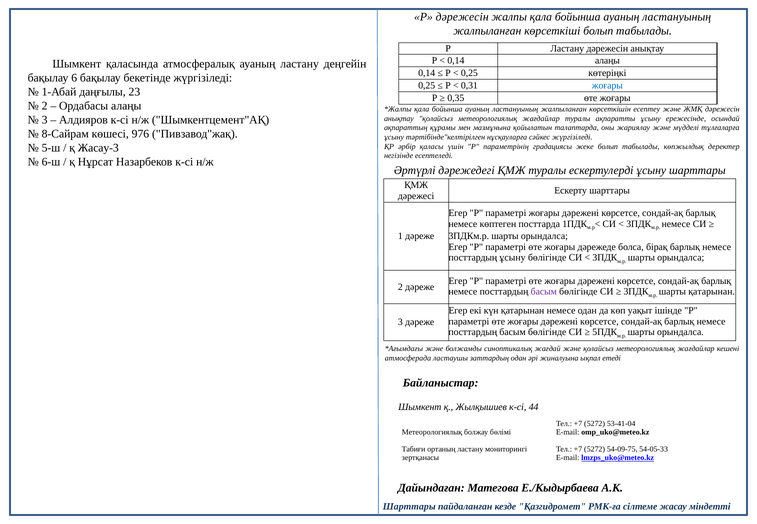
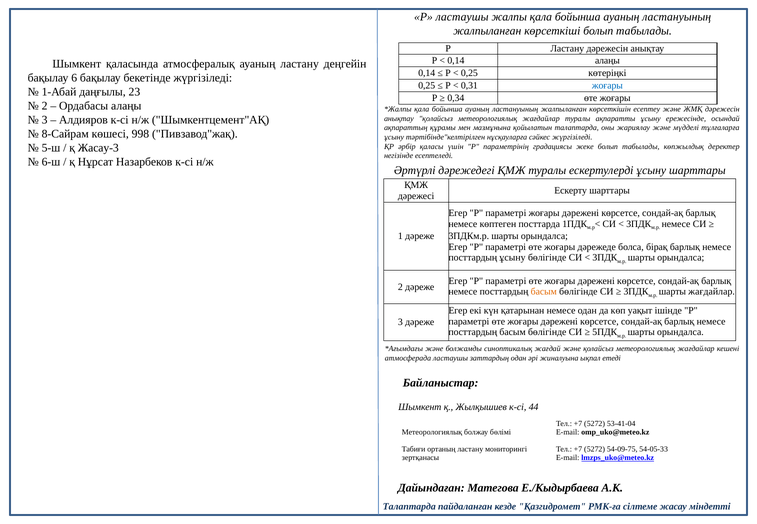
Р дәрежесін: дәрежесін -> ластаушы (462, 17)
0,35: 0,35 -> 0,34 (456, 98)
976: 976 -> 998 (140, 134)
басым colour: purple -> orange (544, 292)
шарты қатарынан: қатарынан -> жағдайлар (712, 292)
Шарттары: Шарттары -> Талаптарда (409, 507)
